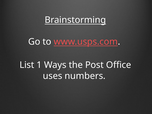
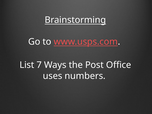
1: 1 -> 7 (39, 65)
